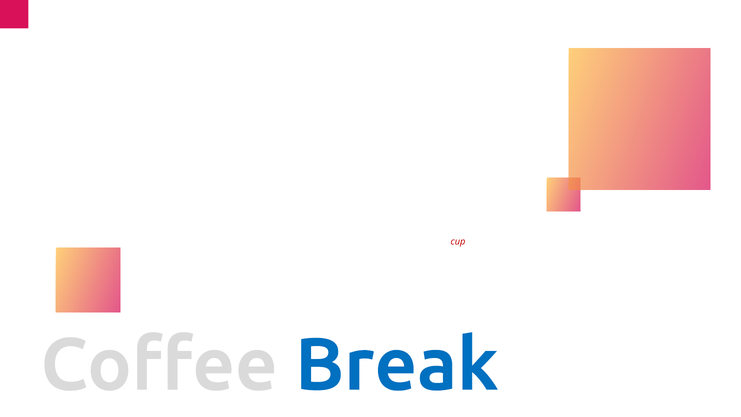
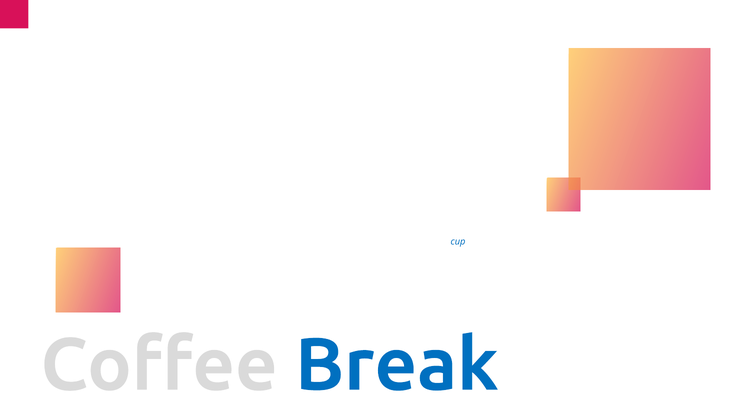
cup colour: red -> blue (458, 242)
